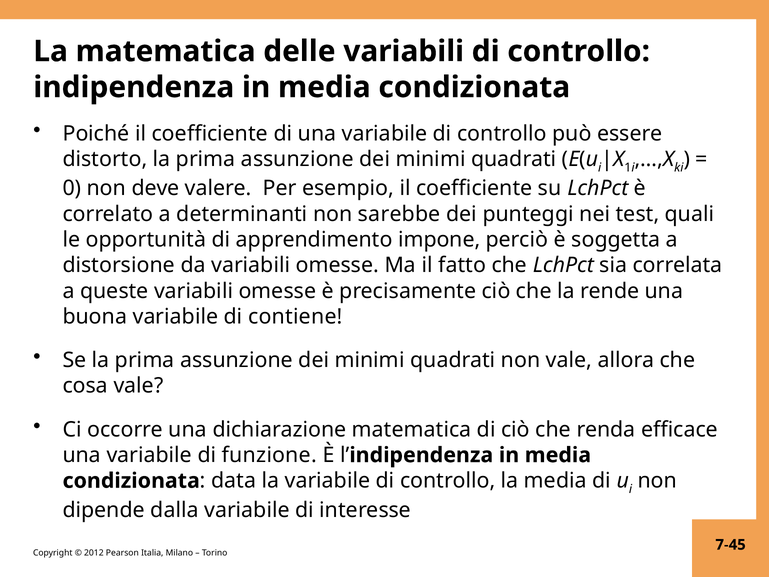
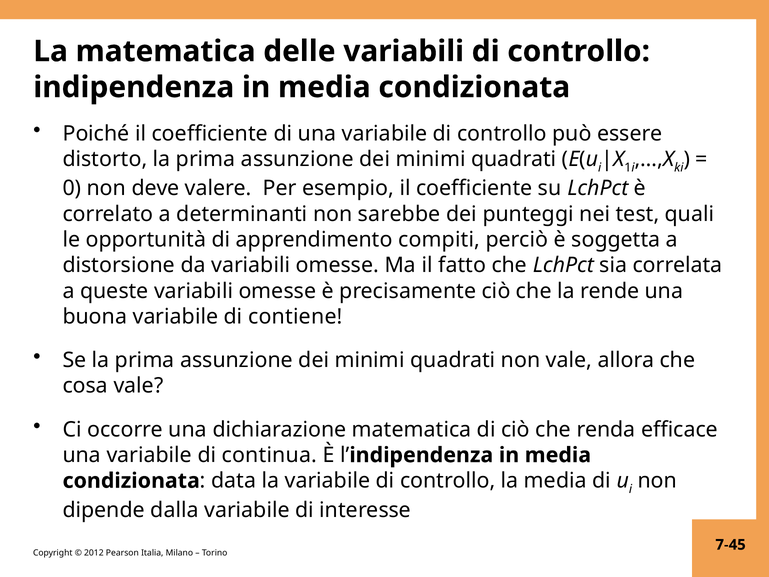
impone: impone -> compiti (439, 240)
funzione: funzione -> continua (269, 455)
